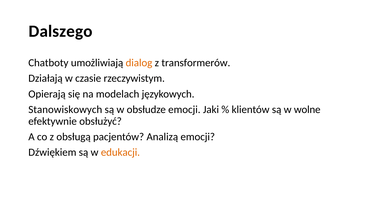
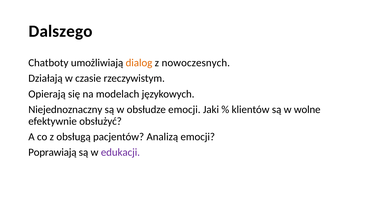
transformerów: transformerów -> nowoczesnych (196, 63)
Stanowiskowych: Stanowiskowych -> Niejednoznaczny (65, 110)
Dźwiękiem: Dźwiękiem -> Poprawiają (52, 153)
edukacji colour: orange -> purple (120, 153)
